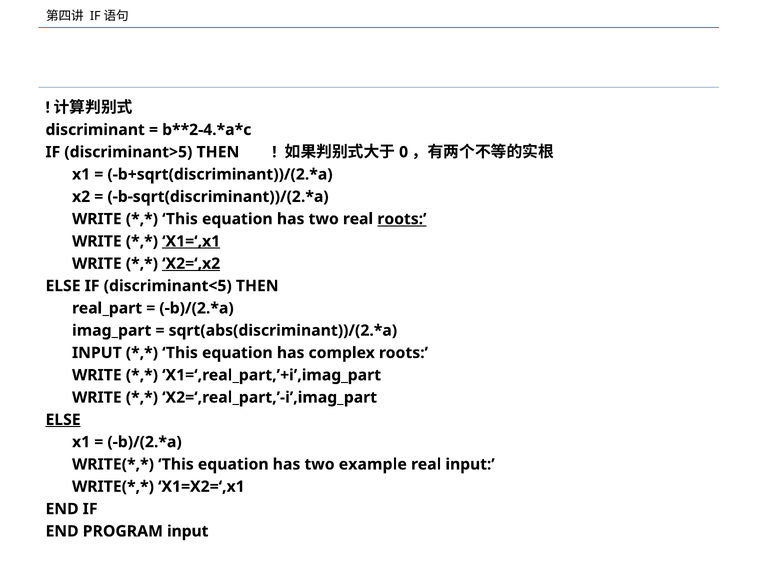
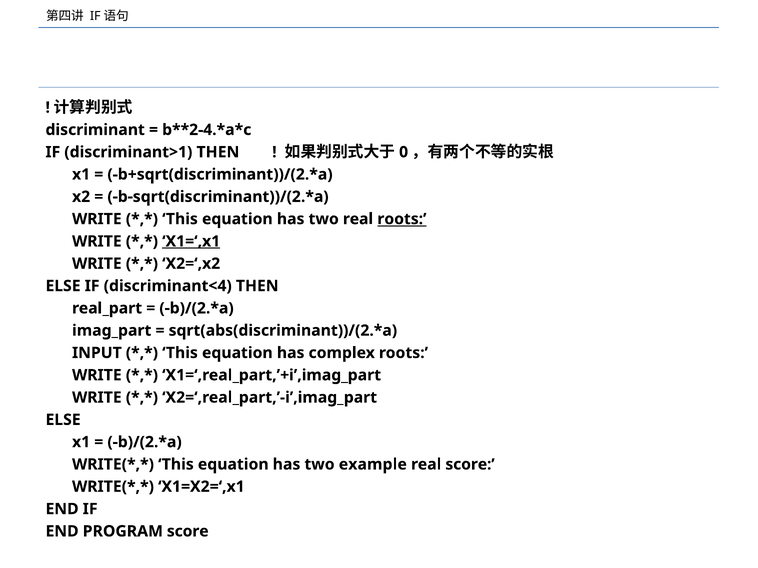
discriminant>5: discriminant>5 -> discriminant>1 (128, 152)
X2=‘,x2 underline: present -> none (191, 264)
discriminant<5: discriminant<5 -> discriminant<4 (168, 286)
ELSE underline: present -> none (63, 420)
real input: input -> score (470, 465)
PROGRAM input: input -> score (188, 532)
